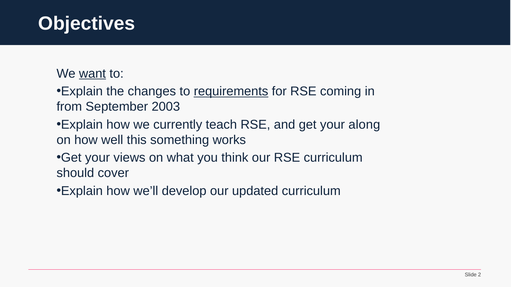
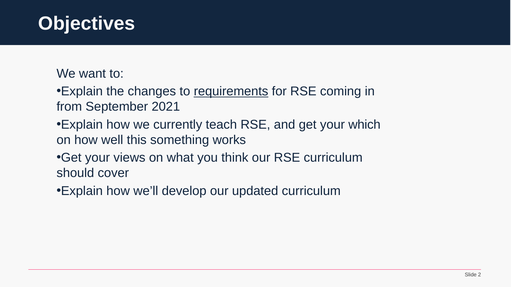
want underline: present -> none (92, 74)
2003: 2003 -> 2021 (166, 107)
along: along -> which (364, 125)
